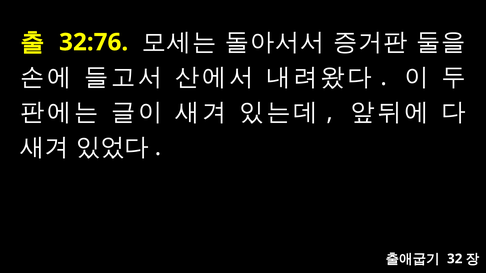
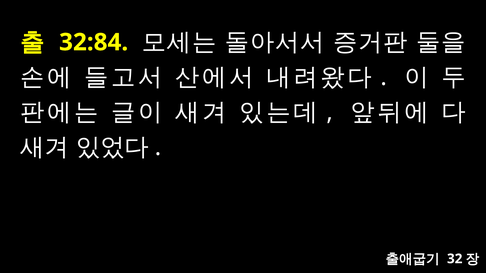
32:76: 32:76 -> 32:84 (94, 42)
